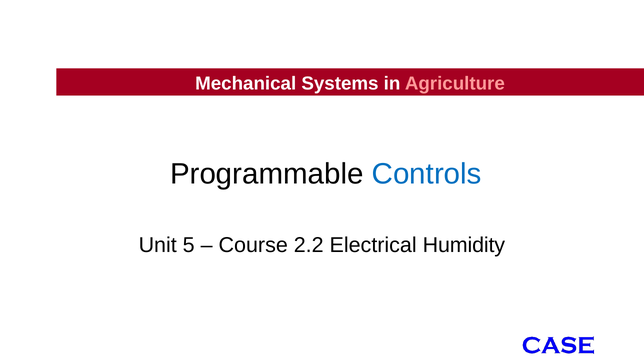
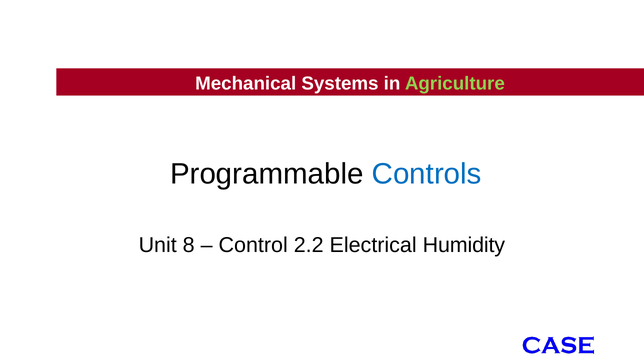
Agriculture colour: pink -> light green (455, 83)
5: 5 -> 8 (189, 245)
Course: Course -> Control (253, 245)
